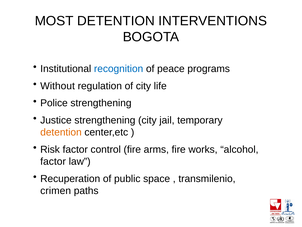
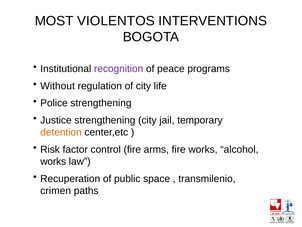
MOST DETENTION: DETENTION -> VIOLENTOS (116, 21)
recognition colour: blue -> purple (119, 69)
factor: factor -> works (53, 161)
